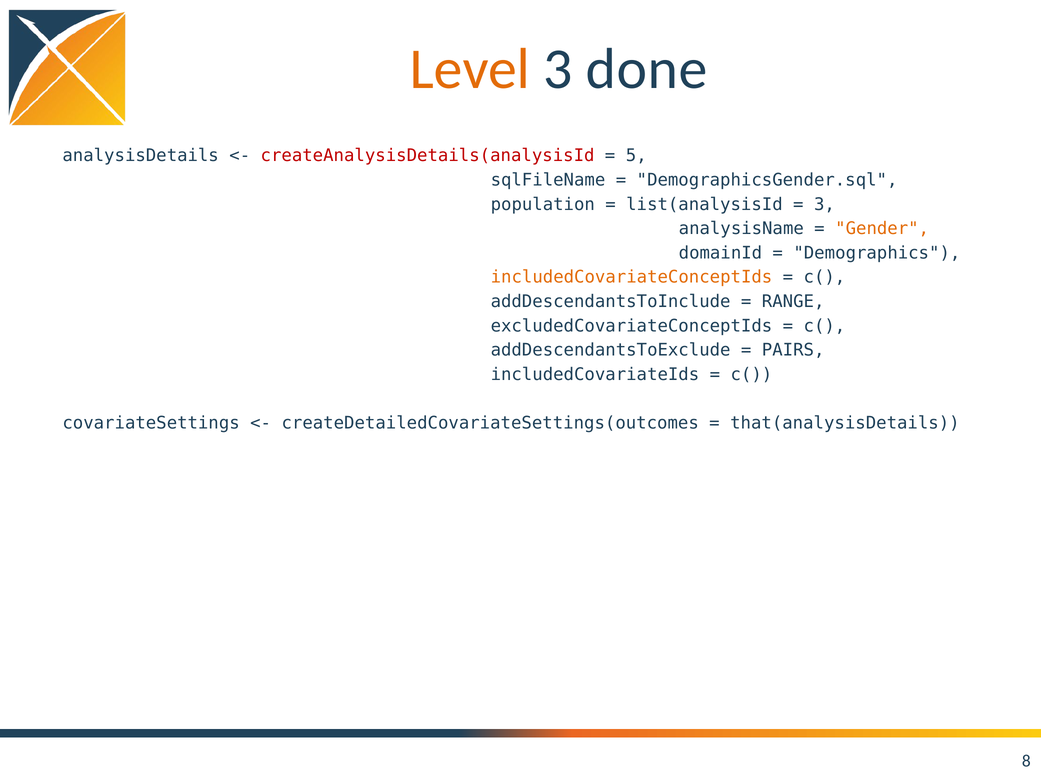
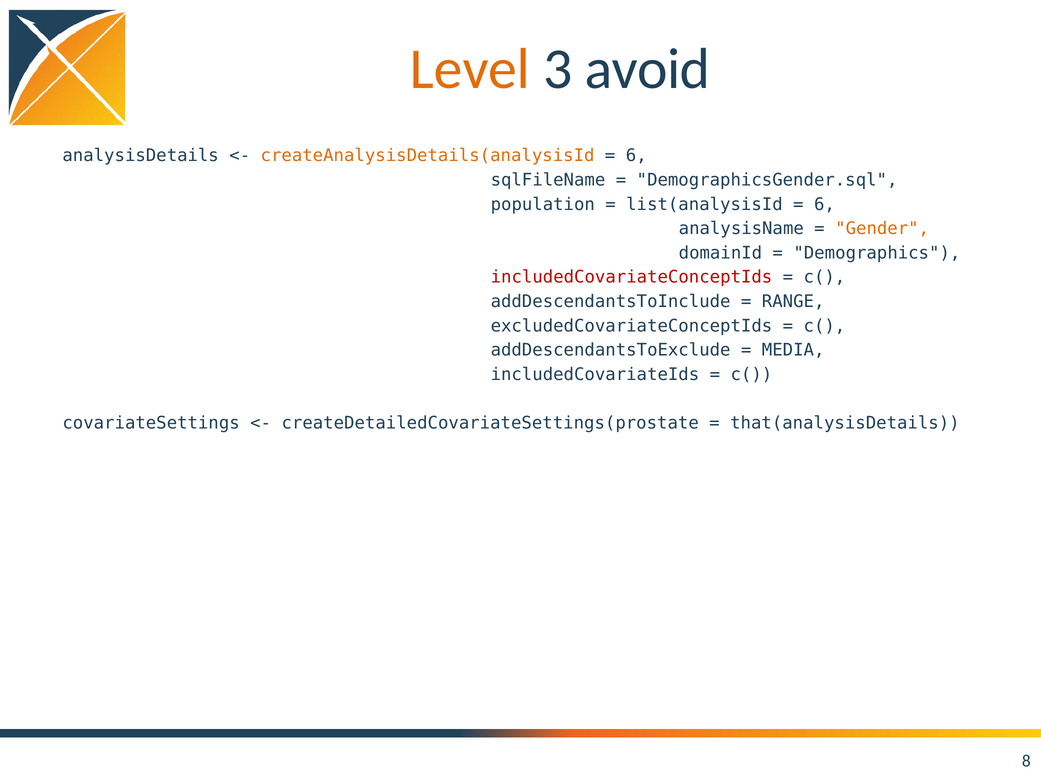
done: done -> avoid (647, 69)
createAnalysisDetails(analysisId colour: red -> orange (428, 156)
5: 5 -> 6 (636, 156)
3: 3 -> 6 (824, 204)
includedCovariateConceptIds colour: orange -> red (631, 277)
PAIRS: PAIRS -> MEDIA (793, 350)
createDetailedCovariateSettings(outcomes: createDetailedCovariateSettings(outcomes -> createDetailedCovariateSettings(prostate (490, 423)
